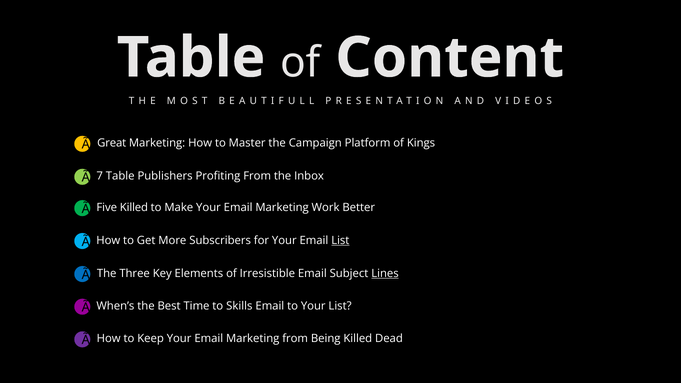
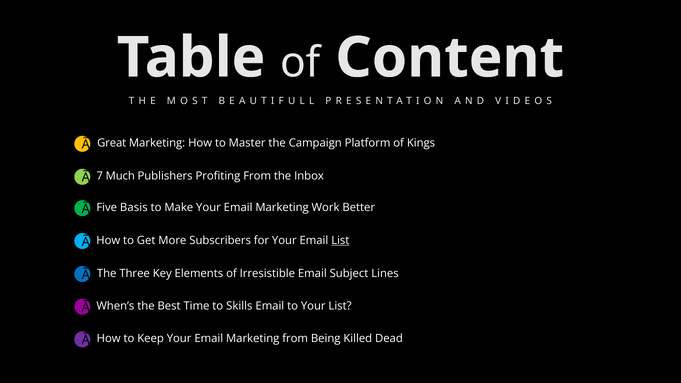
7 Table: Table -> Much (120, 176)
Five Killed: Killed -> Basis (134, 207)
Lines underline: present -> none (385, 273)
